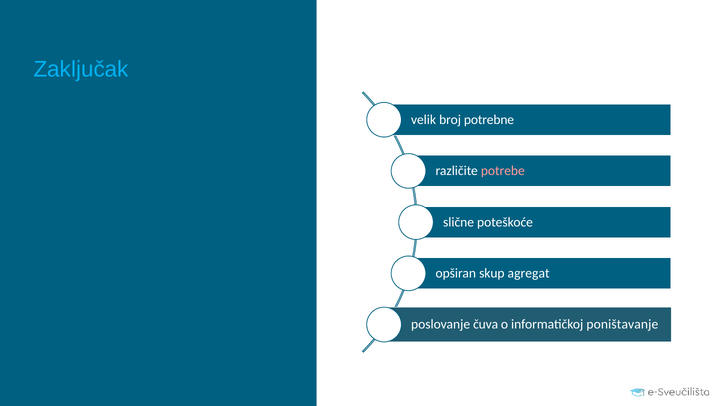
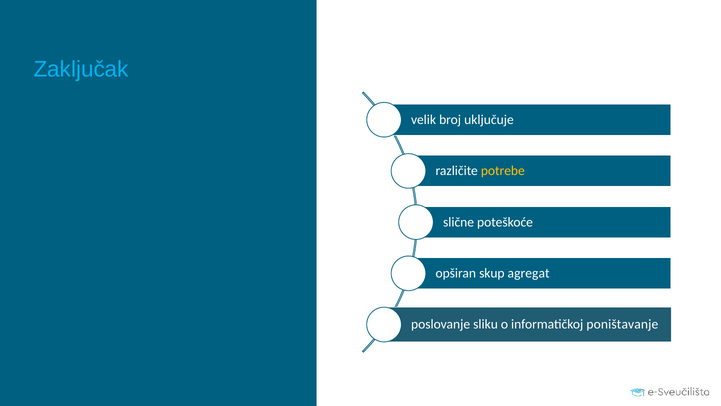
potrebne: potrebne -> uključuje (489, 120)
potrebe colour: pink -> yellow (503, 171)
čuva: čuva -> sliku (486, 324)
